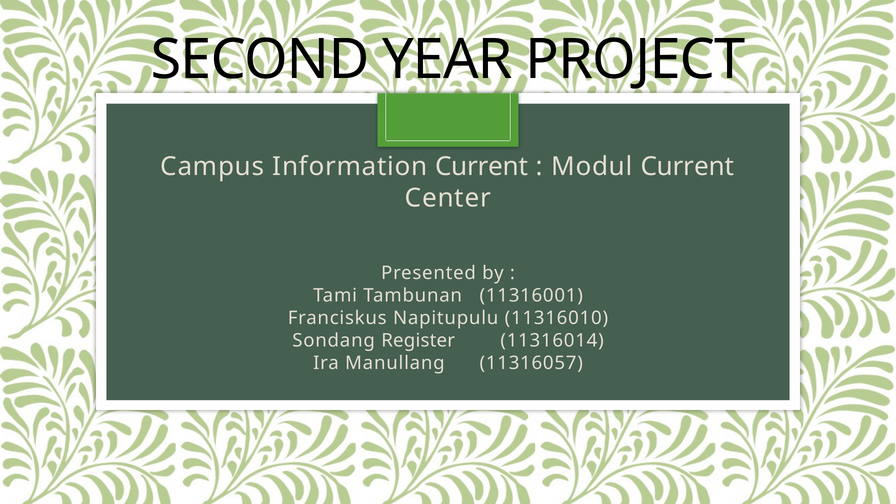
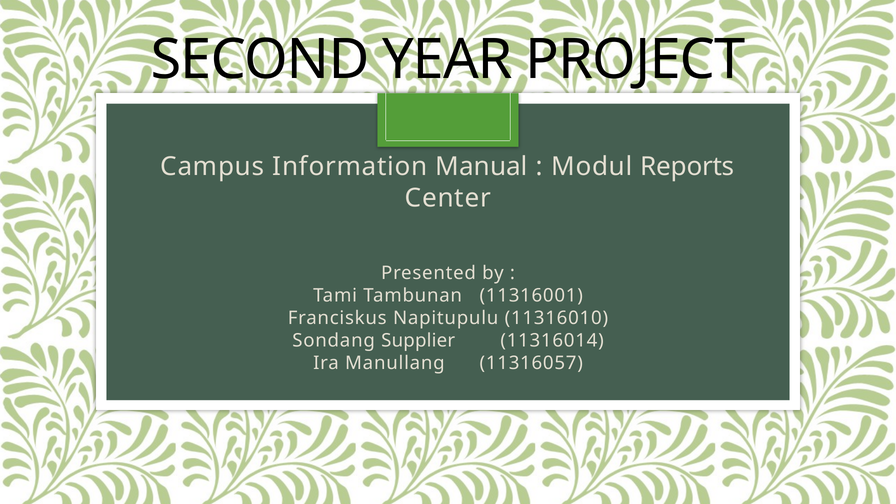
Information Current: Current -> Manual (482, 167)
Modul Current: Current -> Reports (687, 167)
Register: Register -> Supplier (418, 340)
